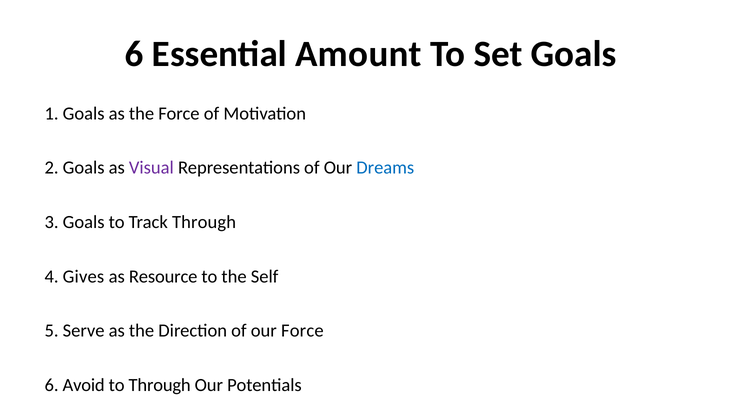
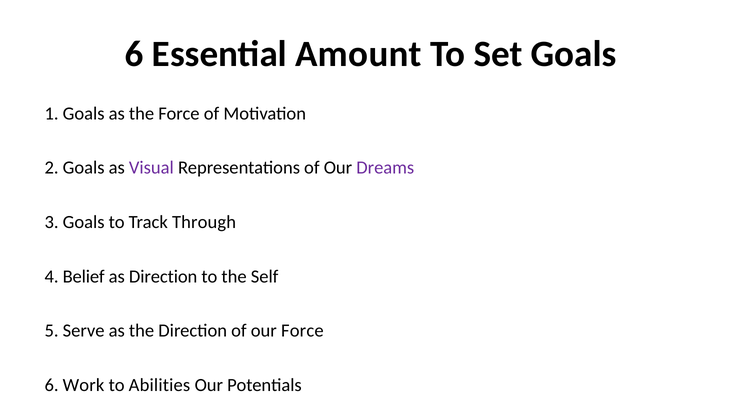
Dreams colour: blue -> purple (385, 168)
Gives: Gives -> Belief (84, 277)
as Resource: Resource -> Direction (163, 277)
Avoid: Avoid -> Work (83, 386)
to Through: Through -> Abilities (159, 386)
